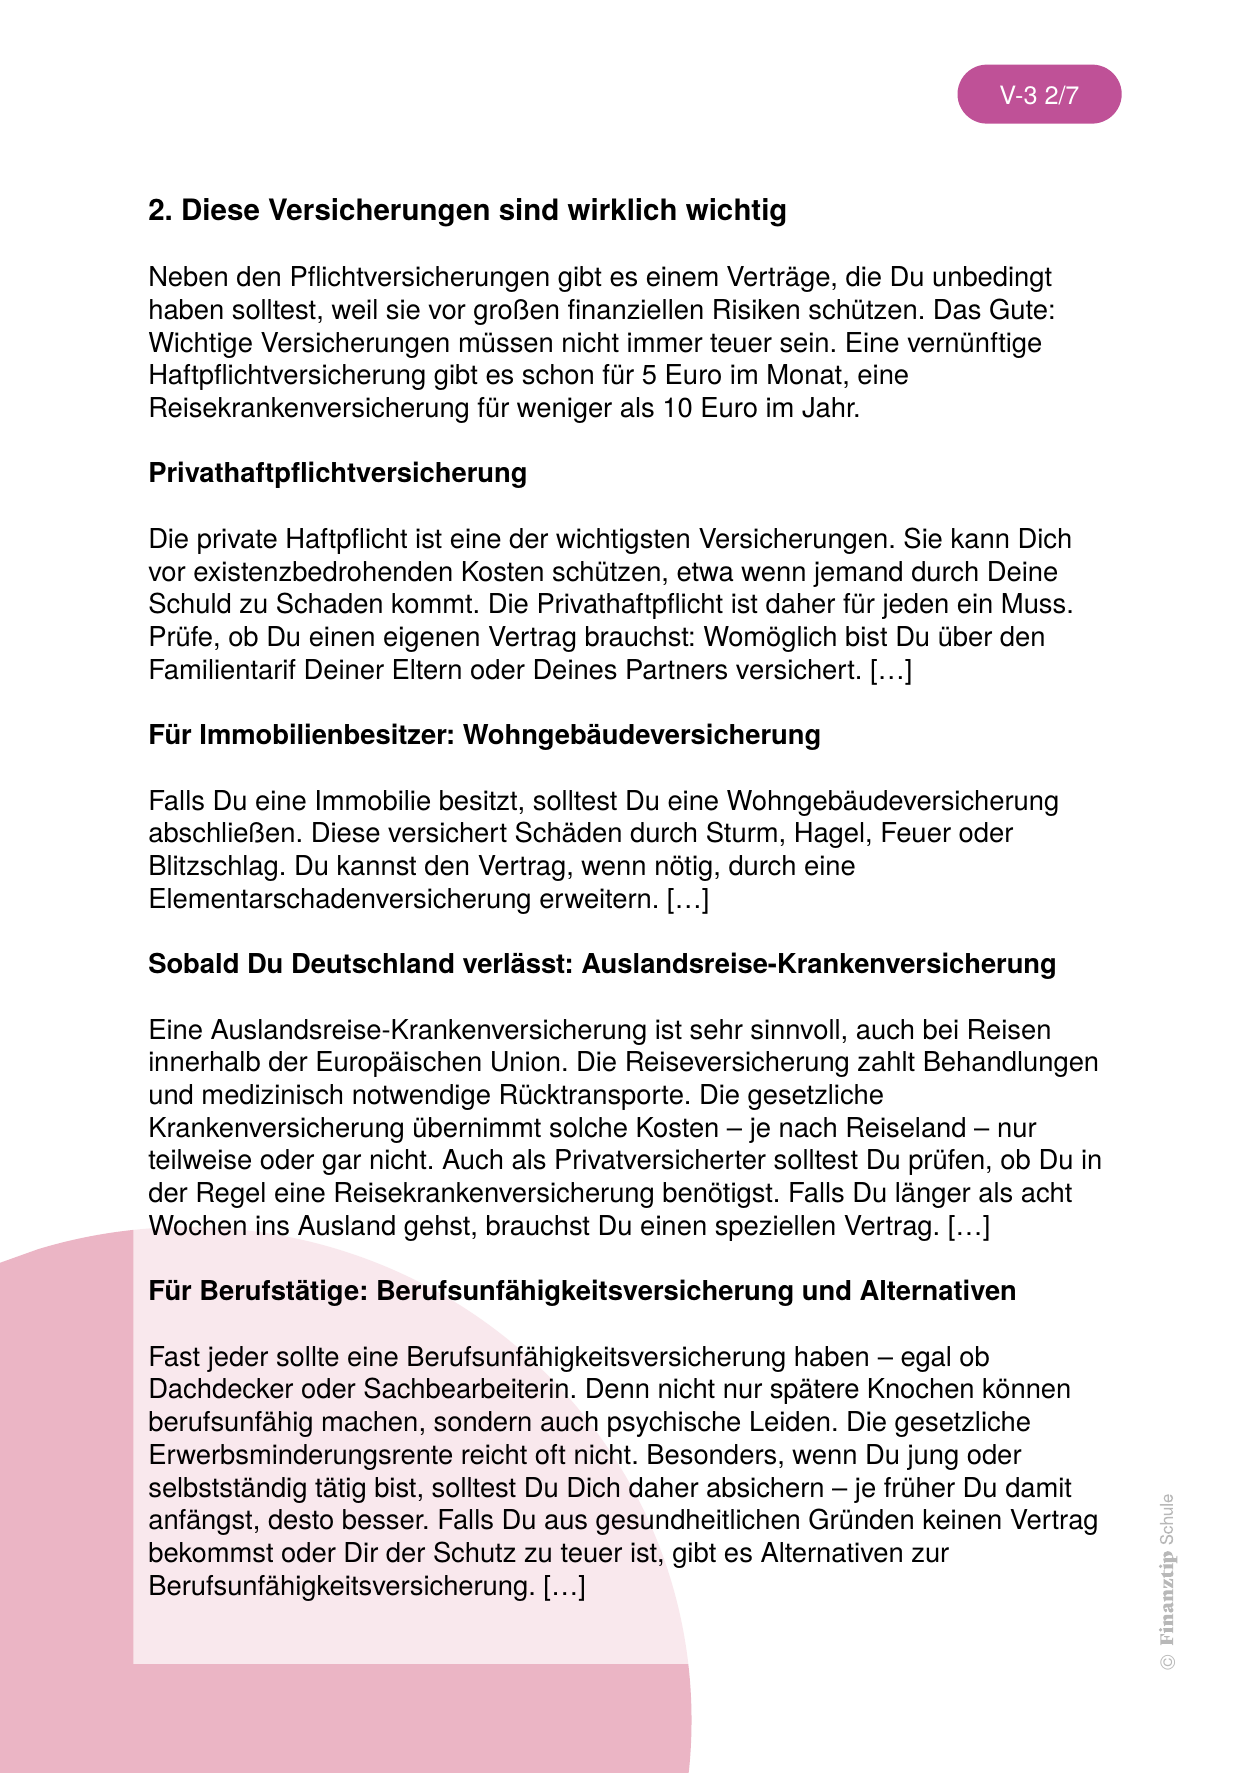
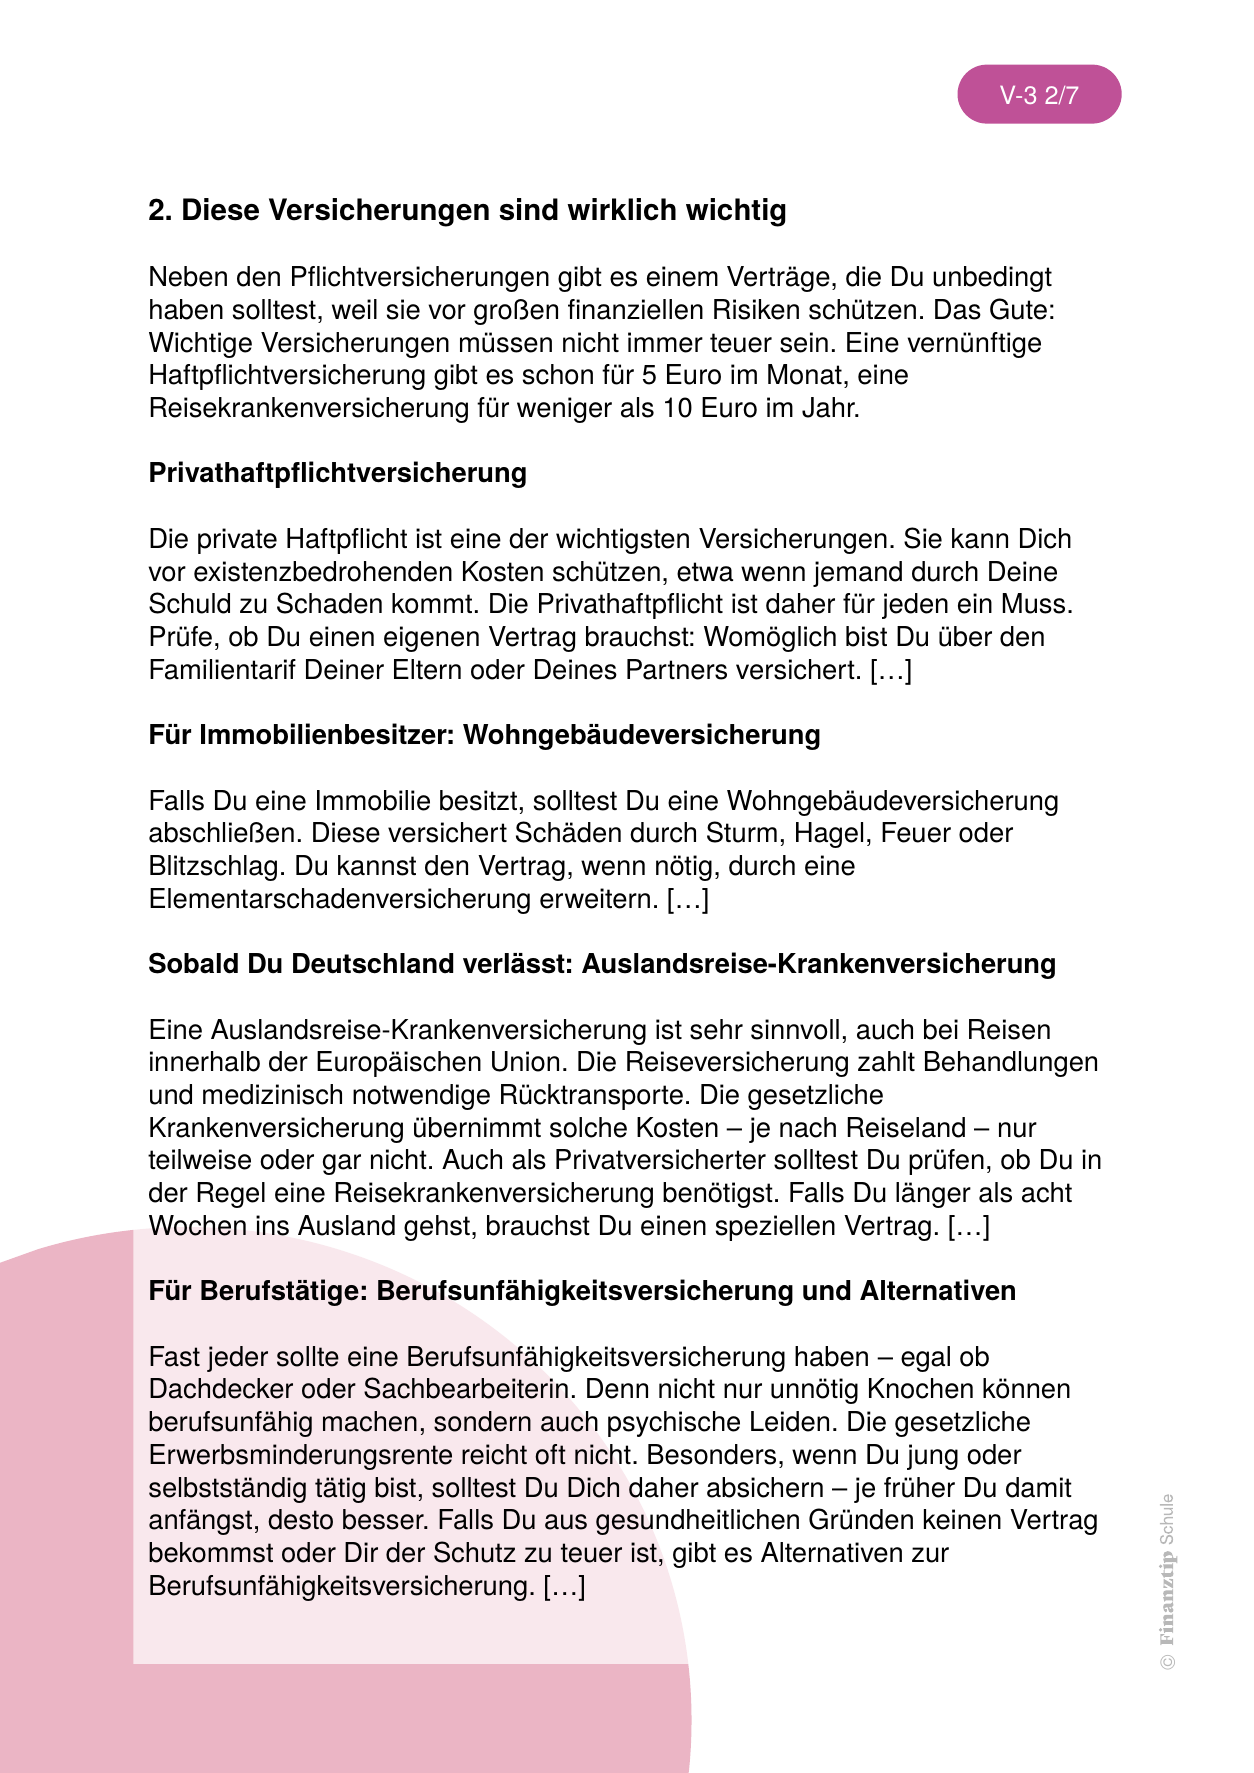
spätere: spätere -> unnötig (815, 1390)
